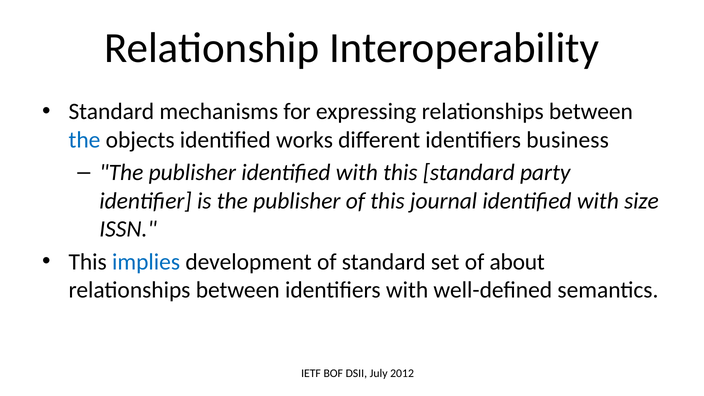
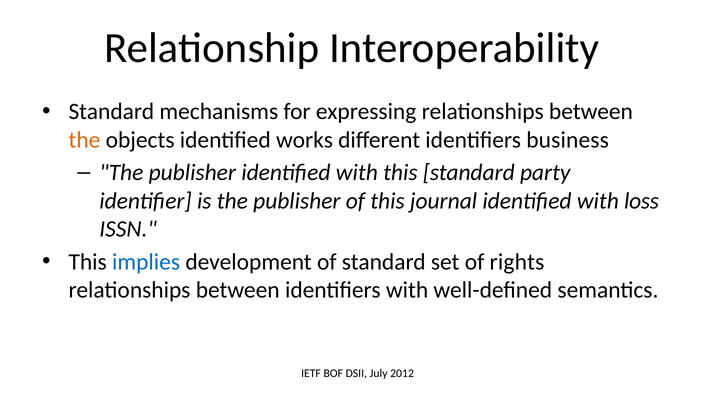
the colour: blue -> orange (84, 140)
size: size -> loss (642, 201)
about: about -> rights (517, 262)
